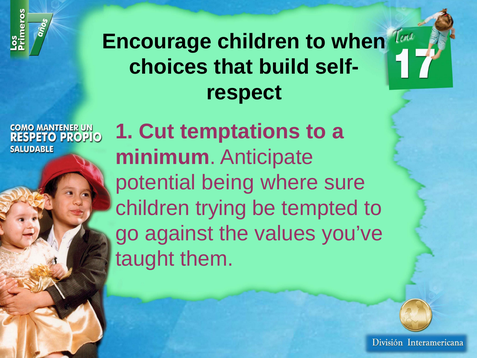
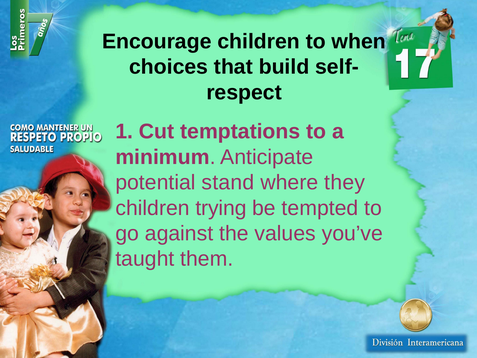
being: being -> stand (228, 182)
sure: sure -> they (345, 182)
